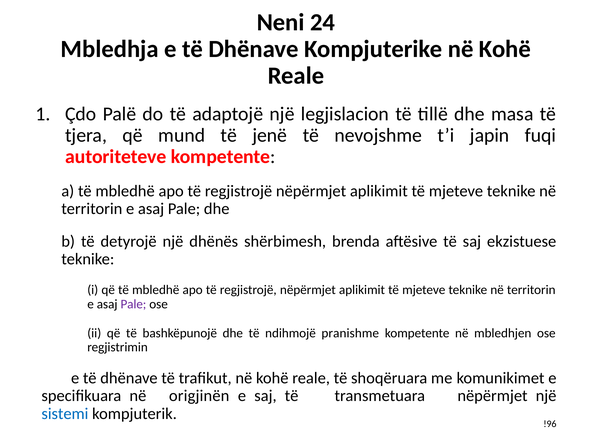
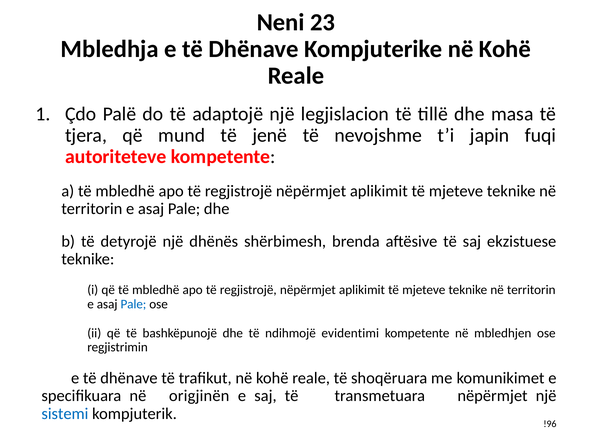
24: 24 -> 23 (323, 22)
Pale colour: purple -> blue (133, 304)
pranishme: pranishme -> evidentimi (350, 333)
